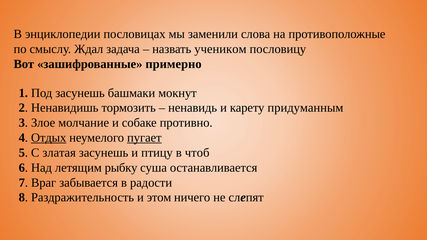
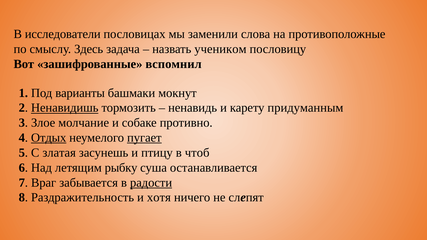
энциклопедии: энциклопедии -> исследователи (63, 34)
Ждал: Ждал -> Здесь (89, 49)
примерно: примерно -> вспомнил (174, 64)
Под засунешь: засунешь -> варианты (80, 93)
Ненавидишь underline: none -> present (65, 108)
радости underline: none -> present (151, 183)
этом: этом -> хотя (159, 198)
